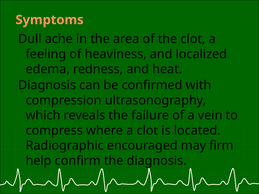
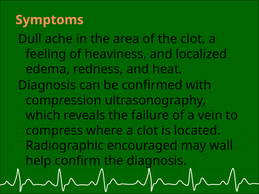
firm: firm -> wall (221, 146)
